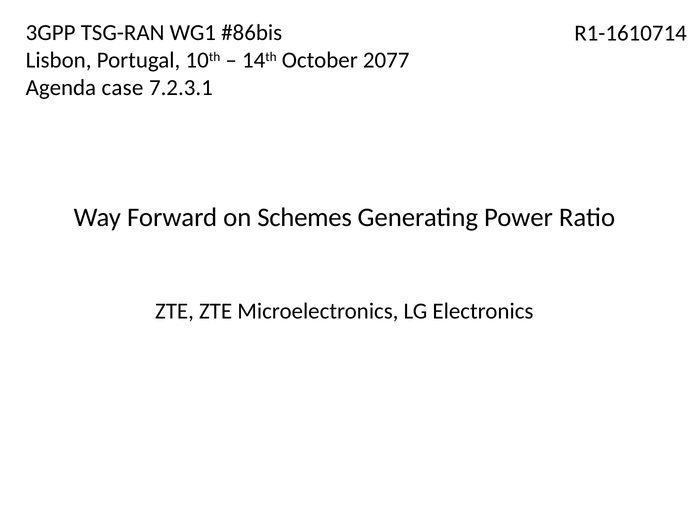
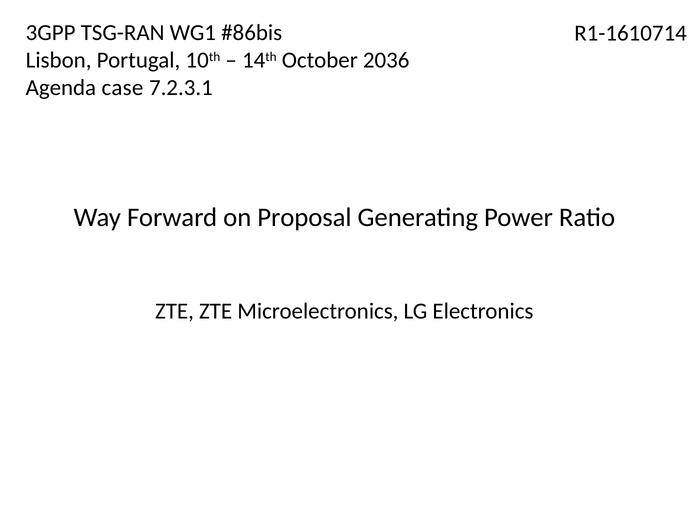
2077: 2077 -> 2036 (386, 60)
Schemes: Schemes -> Proposal (304, 218)
